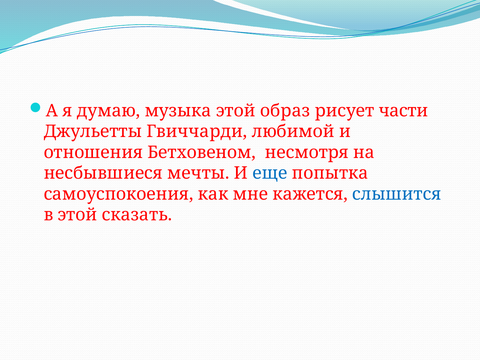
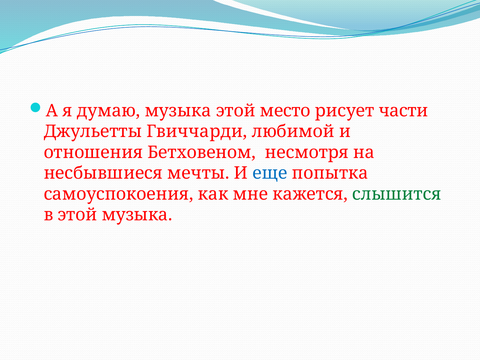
образ: образ -> место (285, 111)
слышится colour: blue -> green (397, 194)
этой сказать: сказать -> музыка (137, 215)
